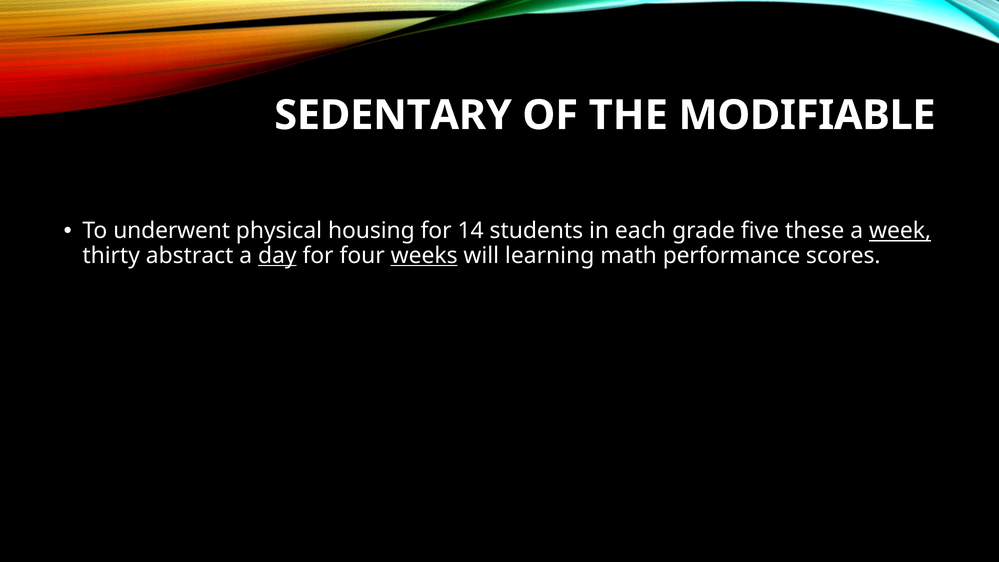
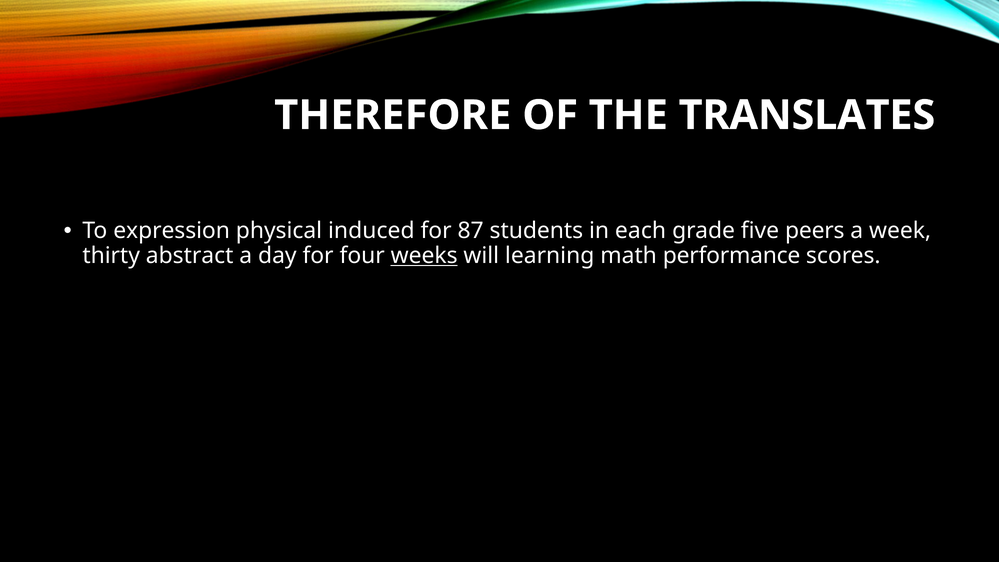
SEDENTARY: SEDENTARY -> THEREFORE (393, 115)
MODIFIABLE: MODIFIABLE -> TRANSLATES (807, 115)
underwent: underwent -> expression (172, 231)
housing: housing -> induced (371, 231)
14: 14 -> 87 (471, 231)
these: these -> peers (815, 231)
week underline: present -> none (900, 231)
day underline: present -> none (277, 256)
